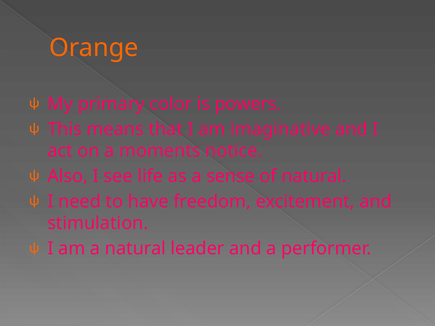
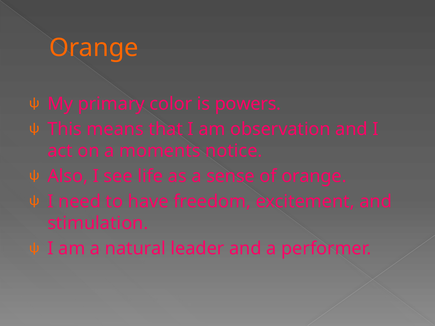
imaginative: imaginative -> observation (280, 129)
of natural: natural -> orange (314, 176)
